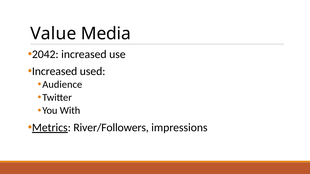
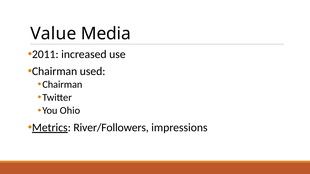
2042: 2042 -> 2011 (45, 54)
Increased: Increased -> Chairman (55, 71)
Audience: Audience -> Chairman (62, 85)
With: With -> Ohio (70, 111)
